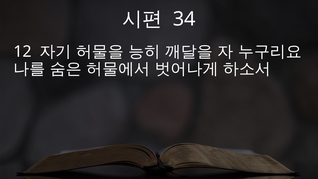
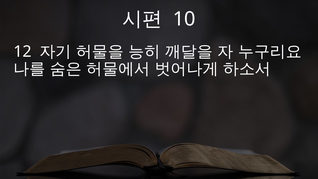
34: 34 -> 10 (184, 19)
